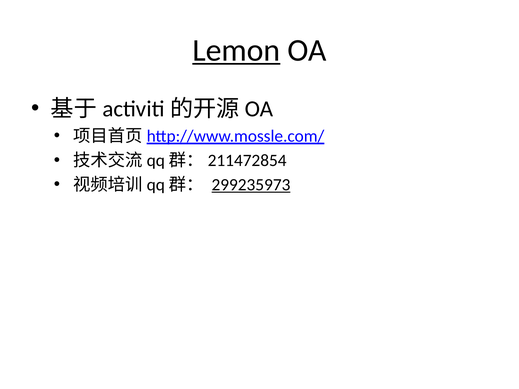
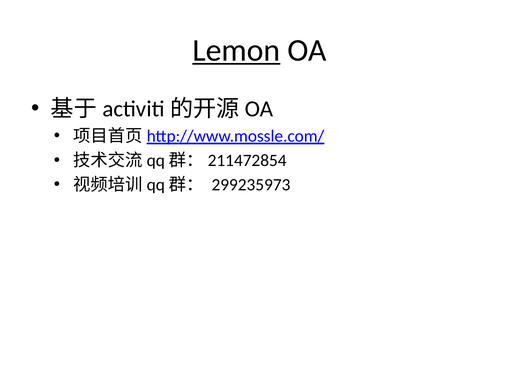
299235973 underline: present -> none (251, 185)
